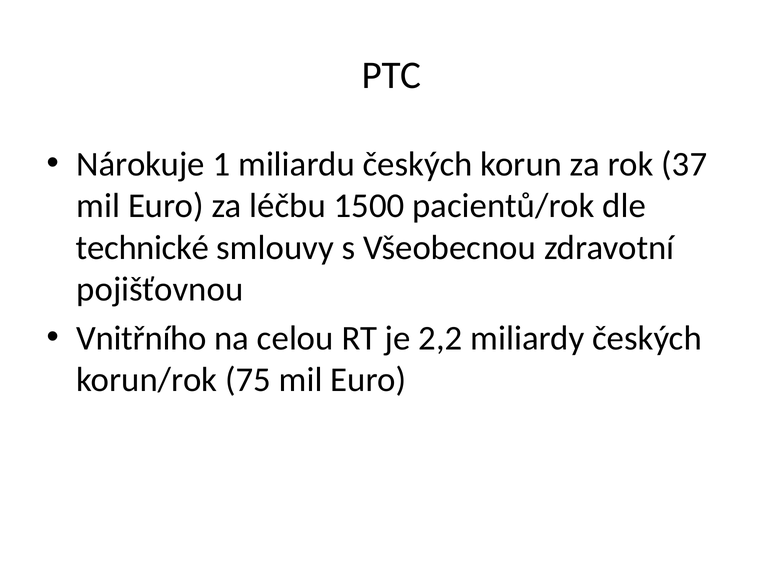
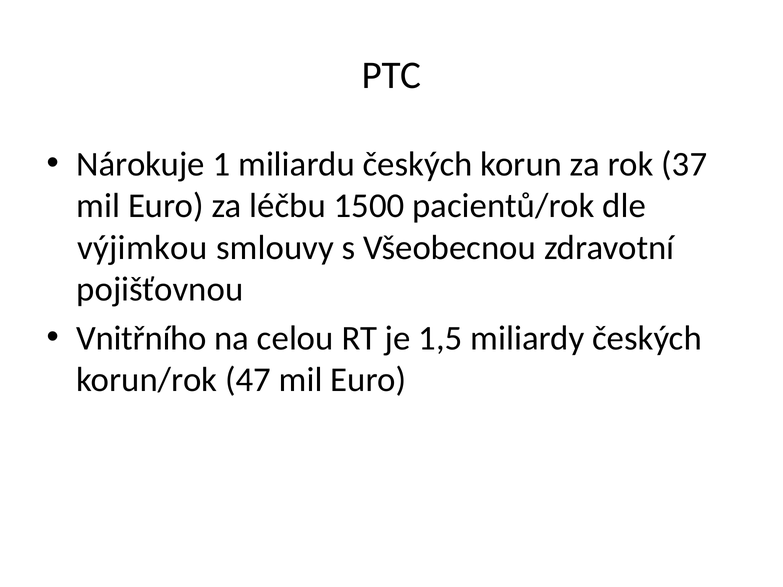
technické: technické -> výjimkou (142, 248)
2,2: 2,2 -> 1,5 (440, 338)
75: 75 -> 47 (248, 380)
